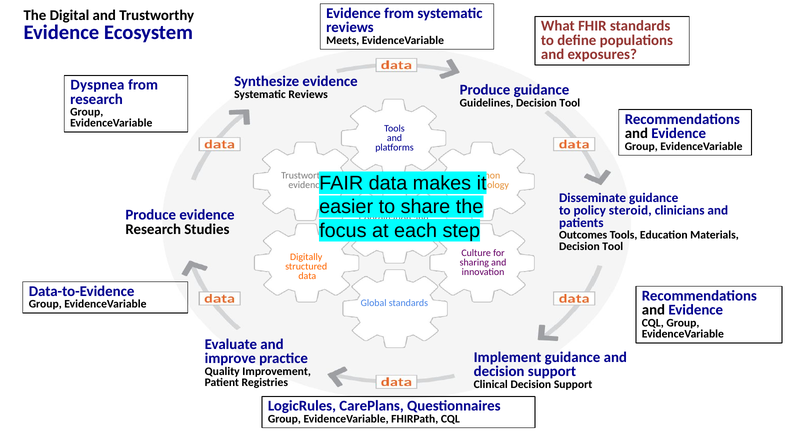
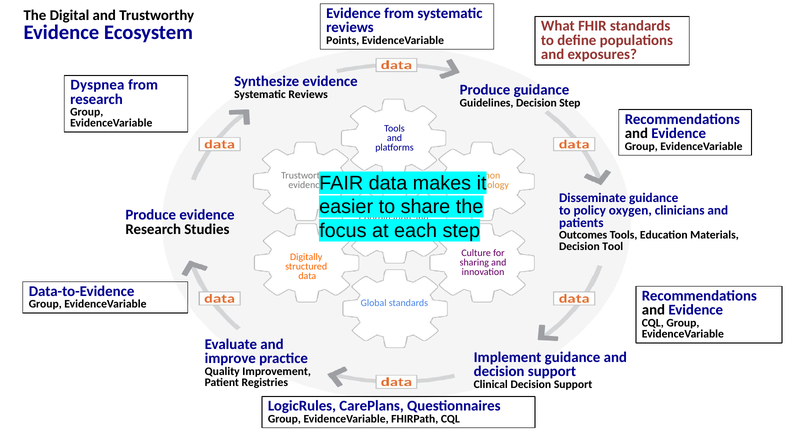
Meets: Meets -> Points (343, 40)
Guidelines Decision Tool: Tool -> Step (570, 103)
steroid: steroid -> oxygen (630, 210)
